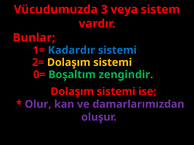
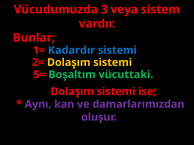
0=: 0= -> 5= (39, 75)
zengindir: zengindir -> vücuttaki (126, 75)
Olur: Olur -> Aynı (38, 105)
